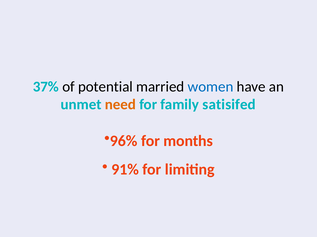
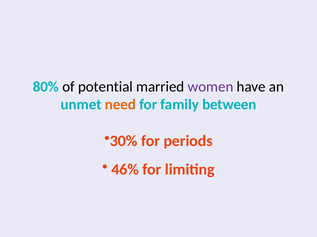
37%: 37% -> 80% (46, 87)
women colour: blue -> purple (211, 87)
satisifed: satisifed -> between (229, 105)
96%: 96% -> 30% (124, 141)
months: months -> periods (188, 141)
91%: 91% -> 46% (125, 170)
